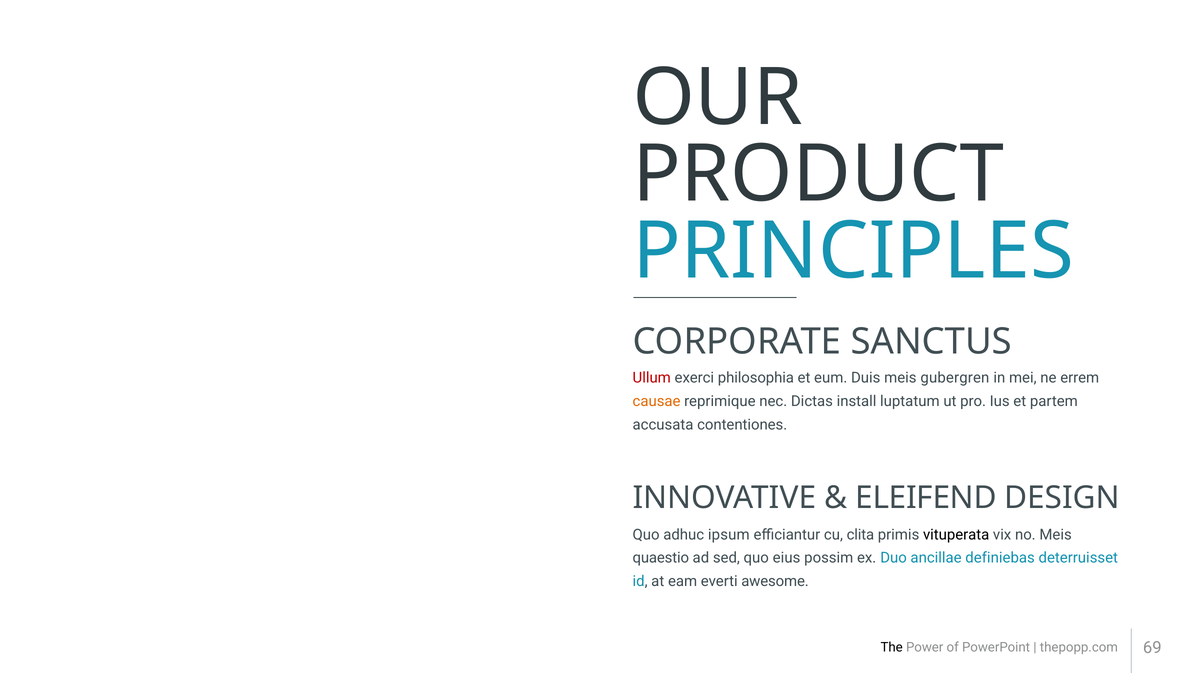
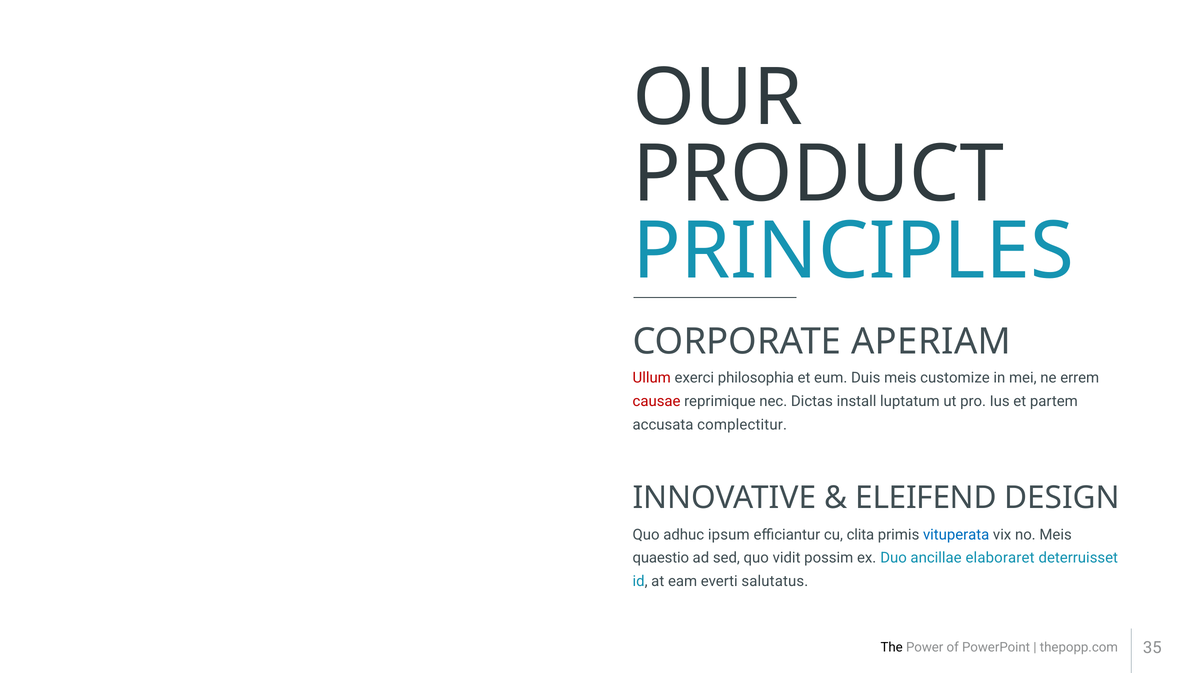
SANCTUS: SANCTUS -> APERIAM (931, 342)
gubergren: gubergren -> customize (955, 378)
causae colour: orange -> red (657, 402)
contentiones: contentiones -> complectitur (742, 425)
vituperata colour: black -> blue (956, 535)
eius: eius -> vidit (787, 558)
definiebas: definiebas -> elaboraret (1000, 558)
awesome: awesome -> salutatus (775, 581)
69: 69 -> 35 (1152, 648)
